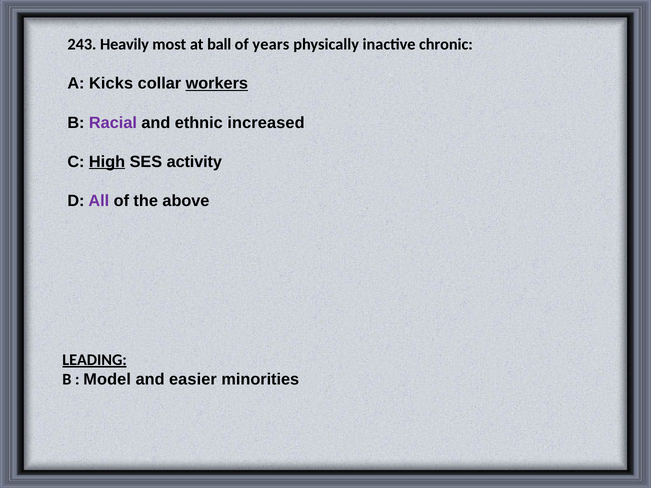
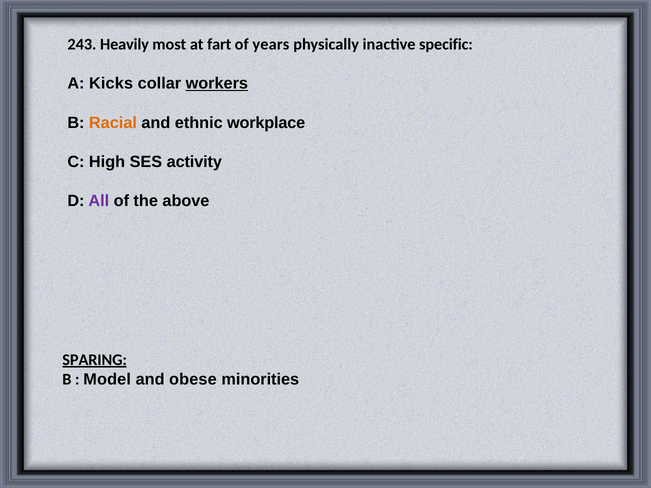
ball: ball -> fart (219, 45)
chronic: chronic -> specific (446, 45)
Racial colour: purple -> orange (113, 123)
increased: increased -> workplace (266, 123)
High underline: present -> none (107, 162)
LEADING: LEADING -> SPARING (95, 360)
easier: easier -> obese (193, 379)
